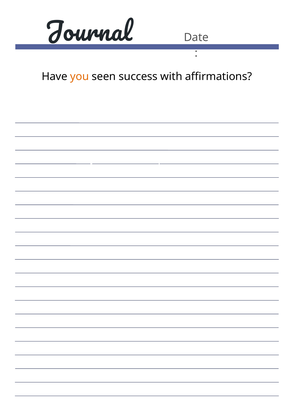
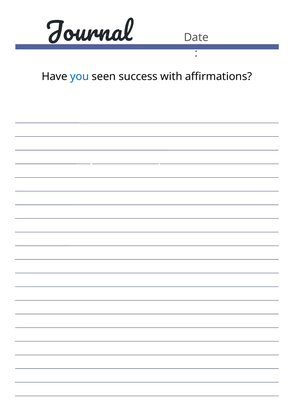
you colour: orange -> blue (80, 77)
